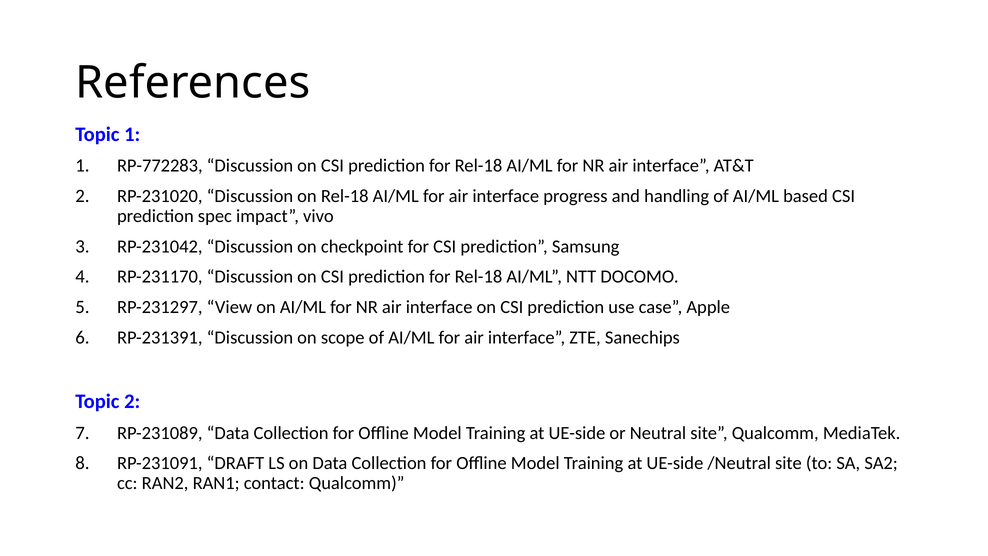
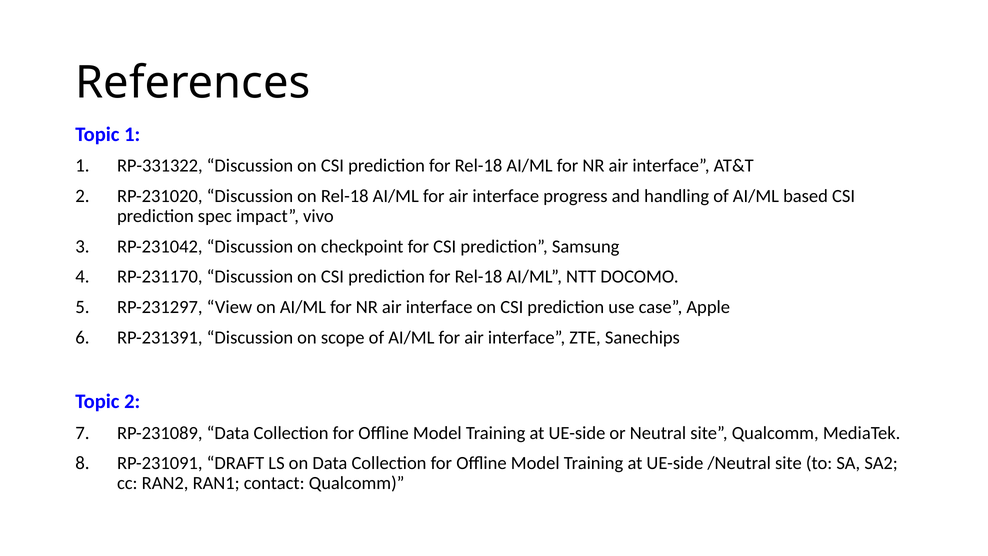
RP-772283: RP-772283 -> RP-331322 (160, 166)
